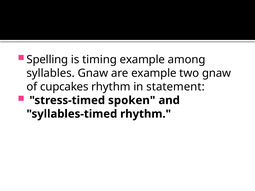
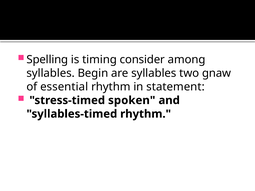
timing example: example -> consider (142, 60)
syllables Gnaw: Gnaw -> Begin (93, 73)
are example: example -> syllables (154, 73)
cupcakes: cupcakes -> essential (64, 87)
